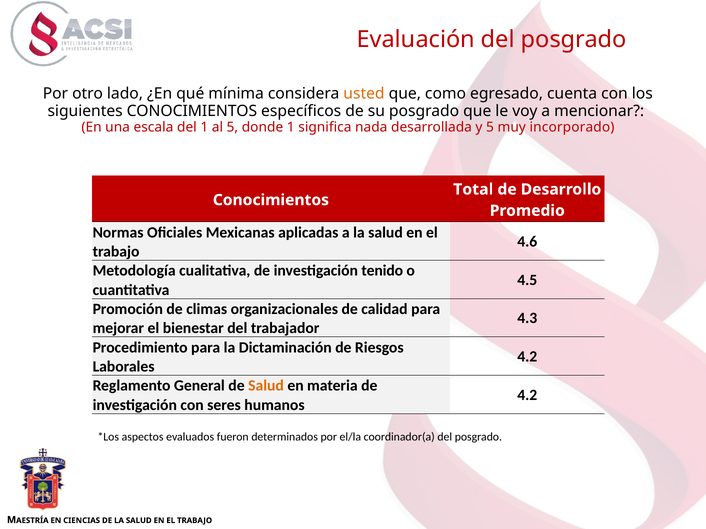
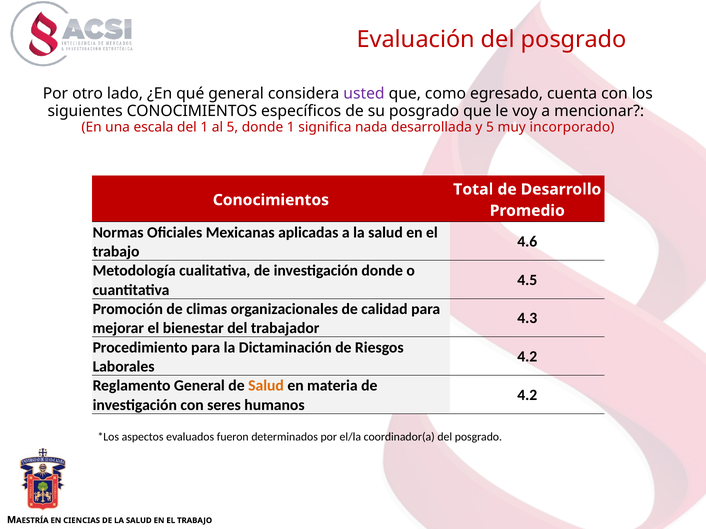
qué mínima: mínima -> general (236, 94)
usted colour: orange -> purple (364, 94)
investigación tenido: tenido -> donde (382, 271)
